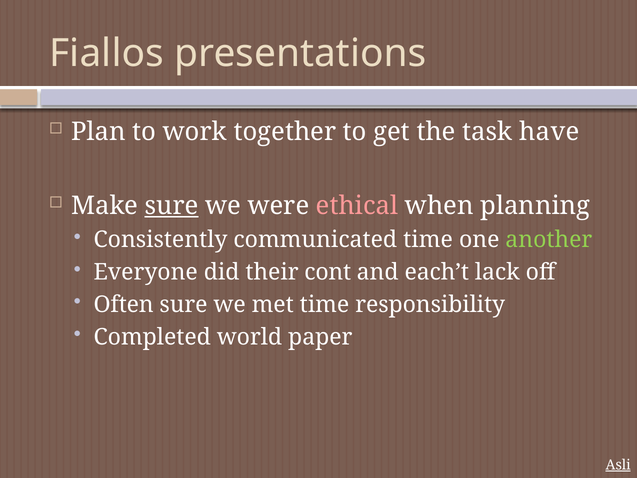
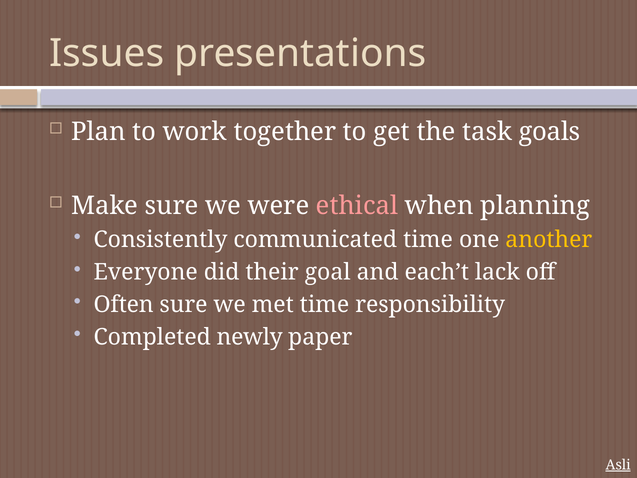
Fiallos: Fiallos -> Issues (107, 53)
have: have -> goals (550, 132)
sure underline: present -> none (172, 206)
another colour: light green -> yellow (549, 240)
cont: cont -> goal (328, 272)
world: world -> newly (250, 337)
